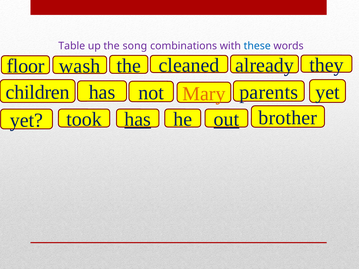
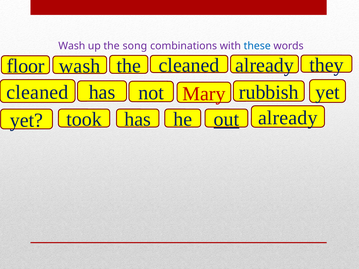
Table: Table -> Wash (72, 46)
children: children -> cleaned (37, 92)
Mary colour: orange -> red (204, 94)
parents: parents -> rubbish (269, 92)
has underline: present -> none (138, 120)
yet brother: brother -> already (288, 118)
